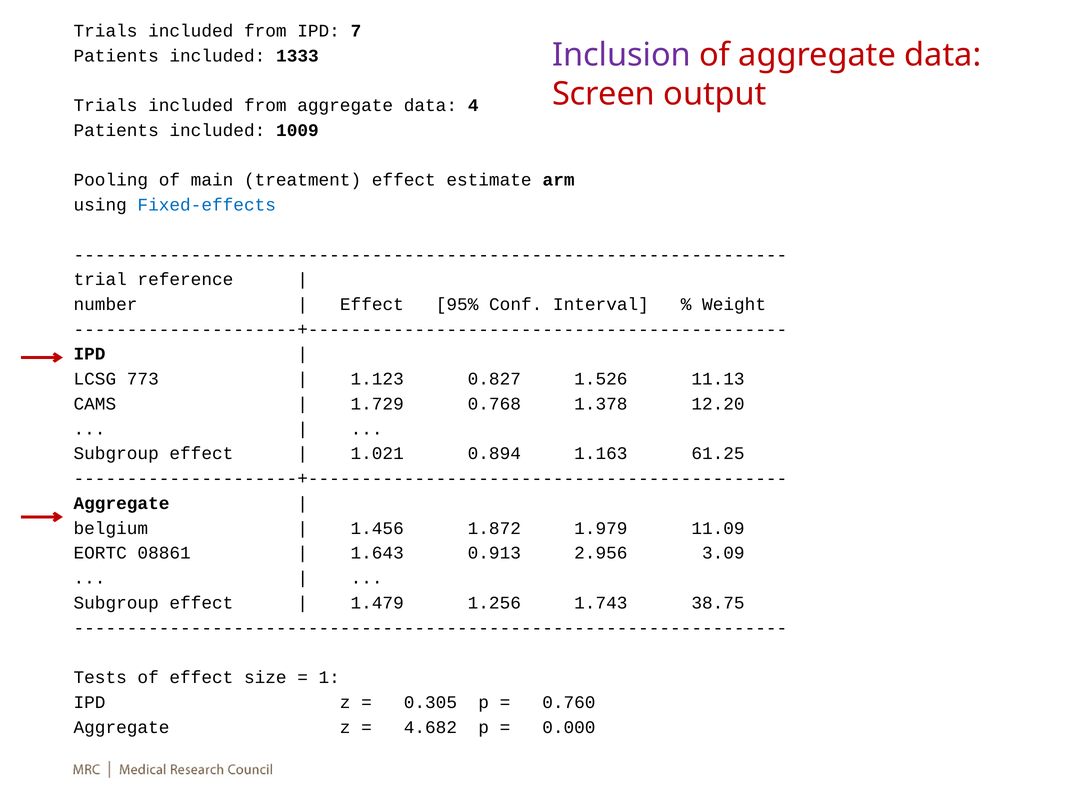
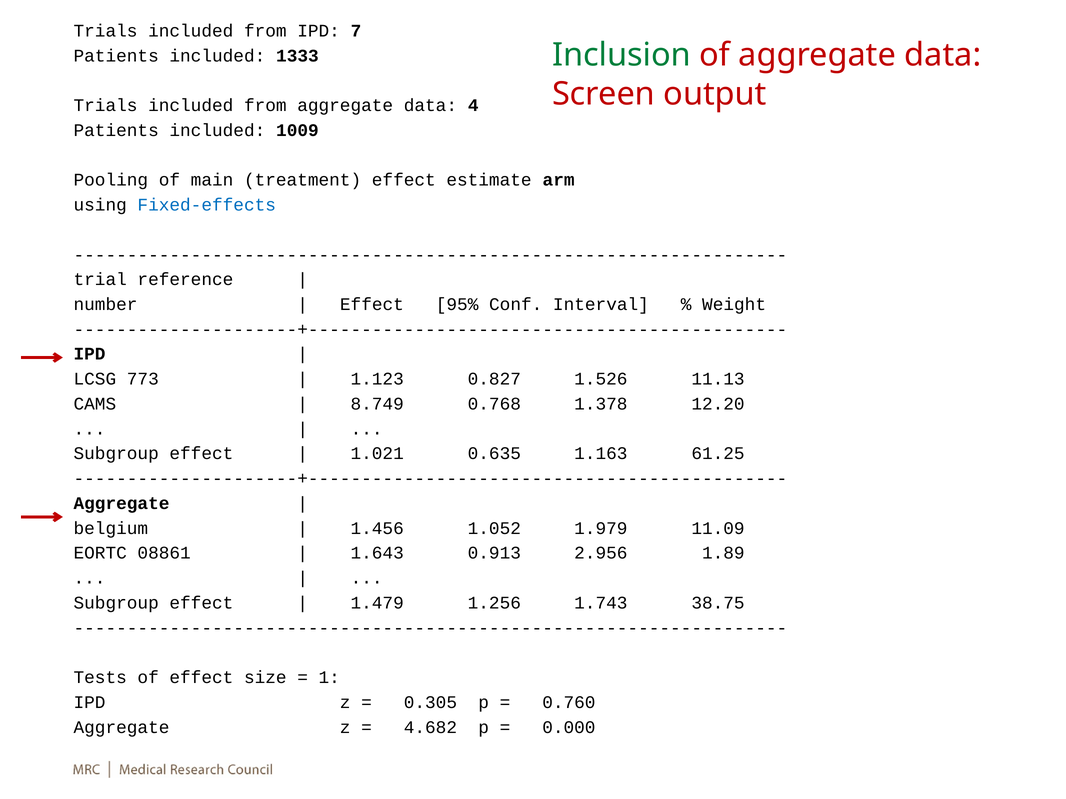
Inclusion colour: purple -> green (621, 55)
1.729: 1.729 -> 8.749 (377, 404)
0.894: 0.894 -> 0.635 (494, 454)
1.872: 1.872 -> 1.052 (494, 529)
3.09: 3.09 -> 1.89 (723, 553)
